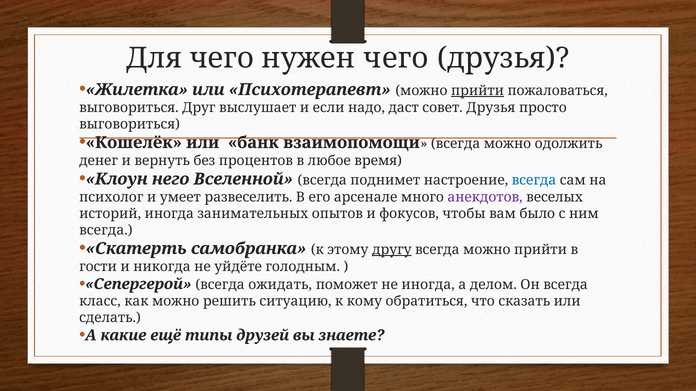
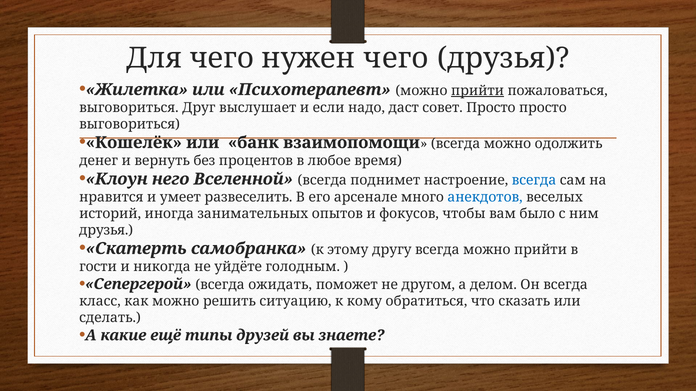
совет Друзья: Друзья -> Просто (491, 108)
психолог: психолог -> нравится (111, 197)
анекдотов colour: purple -> blue (485, 197)
всегда: всегда -> друзья (106, 230)
другу underline: present -> none (392, 250)
не иногда: иногда -> другом (428, 285)
